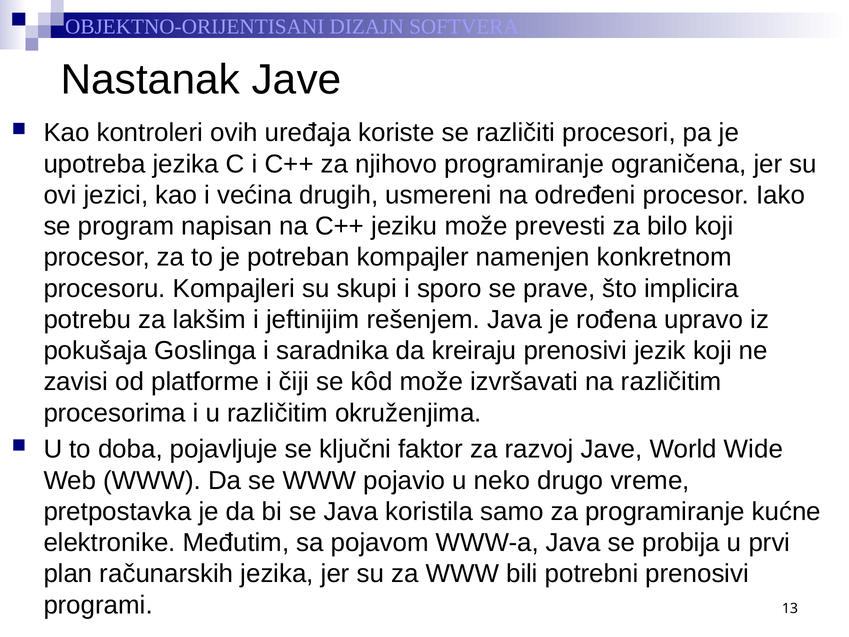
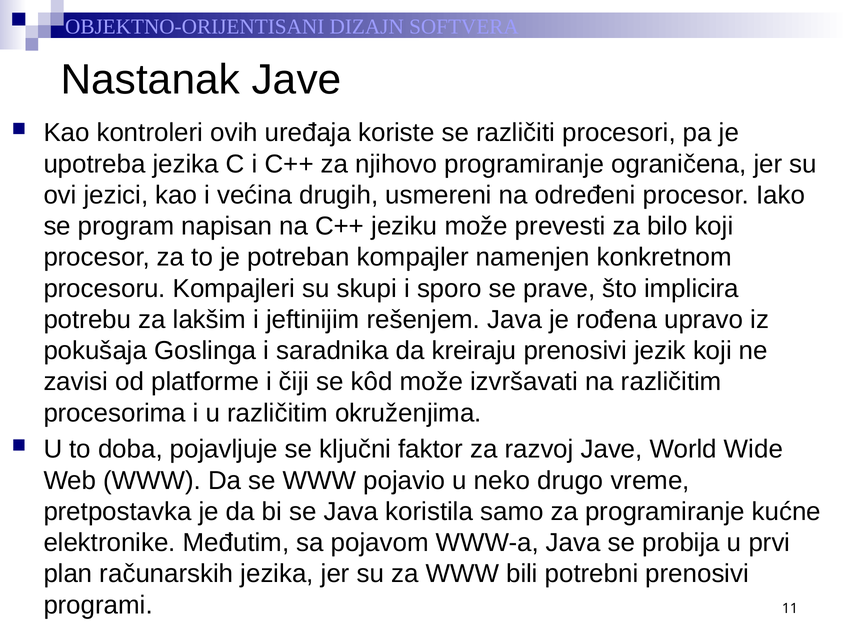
13: 13 -> 11 (790, 609)
